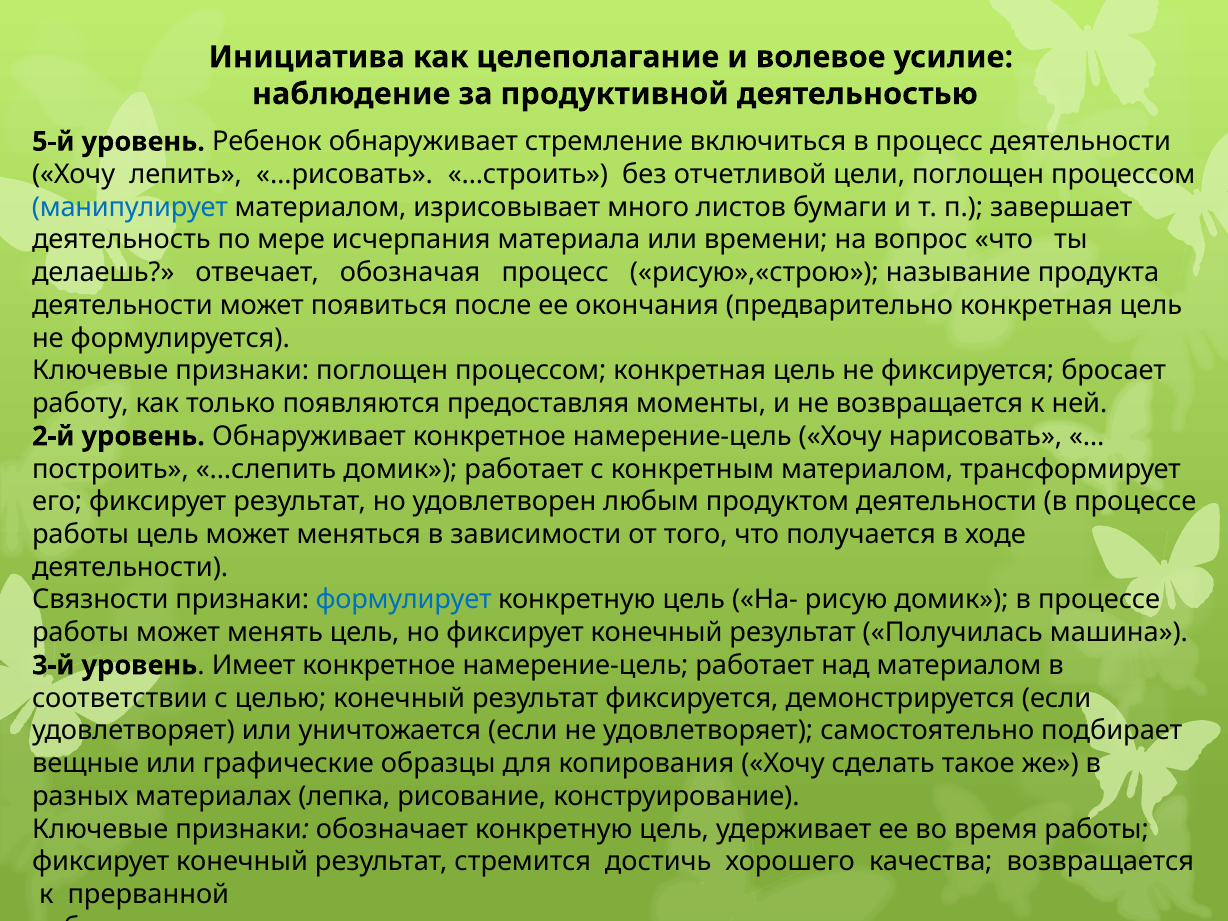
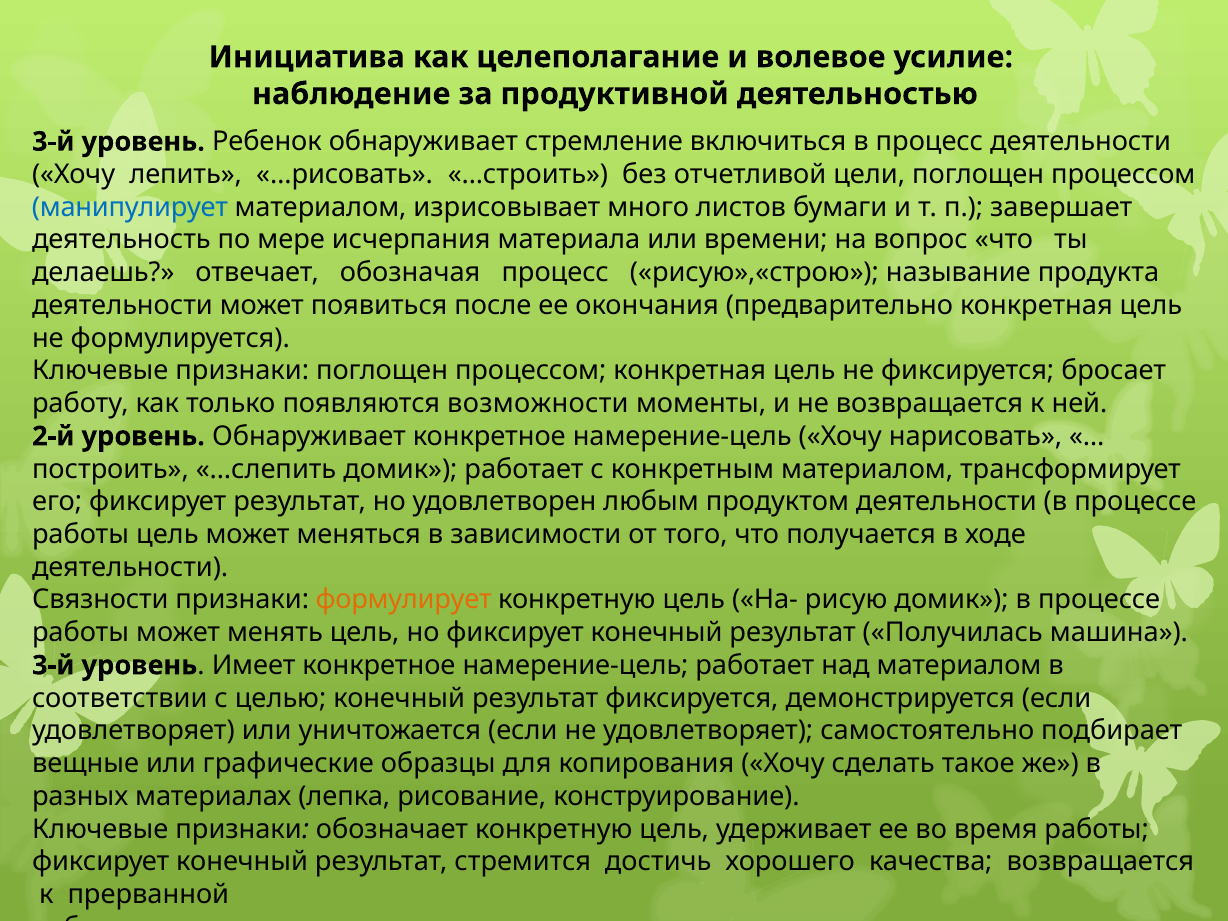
5-й: 5-й -> 3-й (53, 142)
предоставляя: предоставляя -> возможности (538, 404)
формулирует colour: blue -> orange (404, 600)
